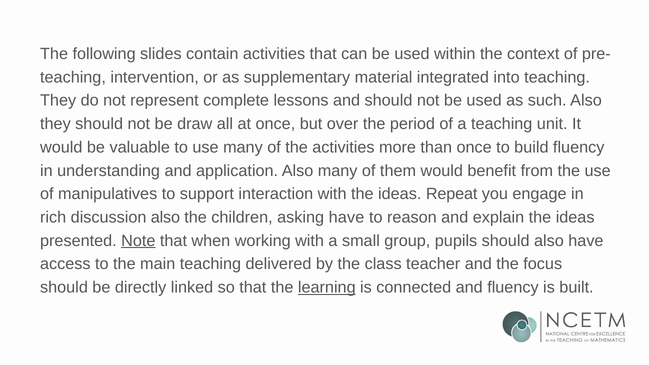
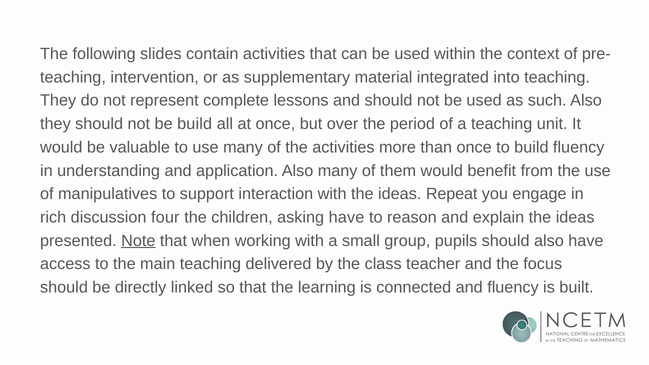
be draw: draw -> build (195, 124)
discussion also: also -> four (165, 217)
learning underline: present -> none (327, 287)
